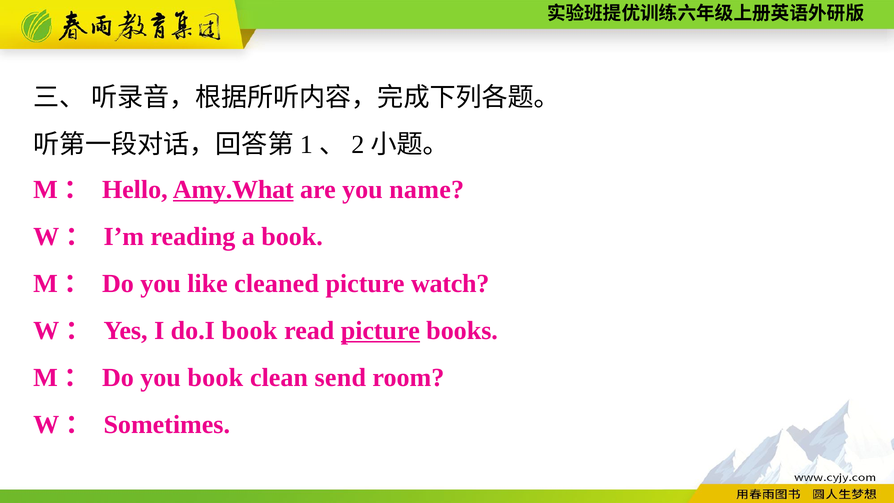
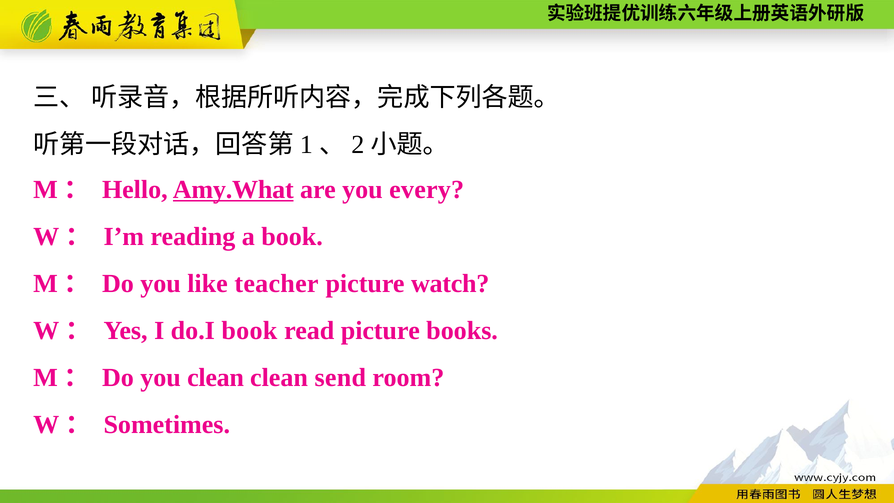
name: name -> every (427, 190)
cleaned: cleaned -> teacher (276, 284)
picture underline: present -> none (380, 331)
you book: book -> clean (216, 378)
